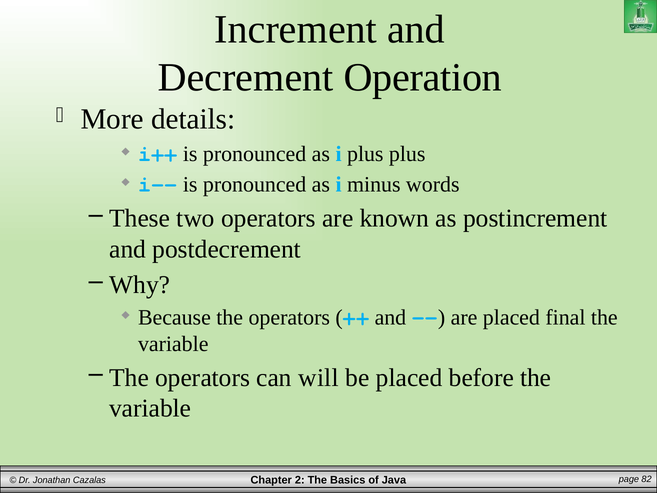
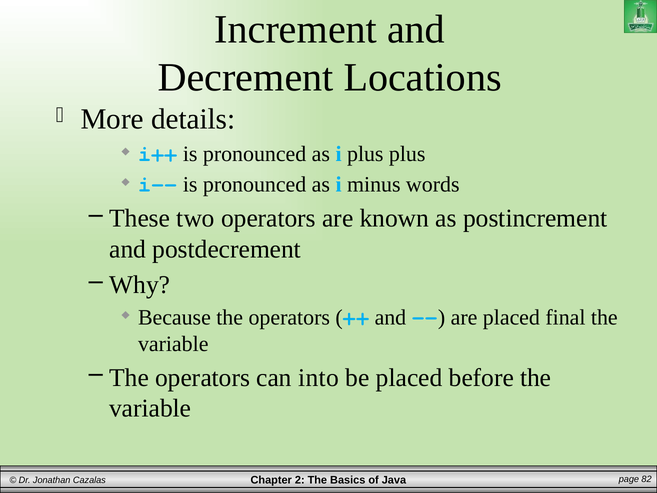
Operation: Operation -> Locations (423, 78)
will: will -> into (319, 377)
